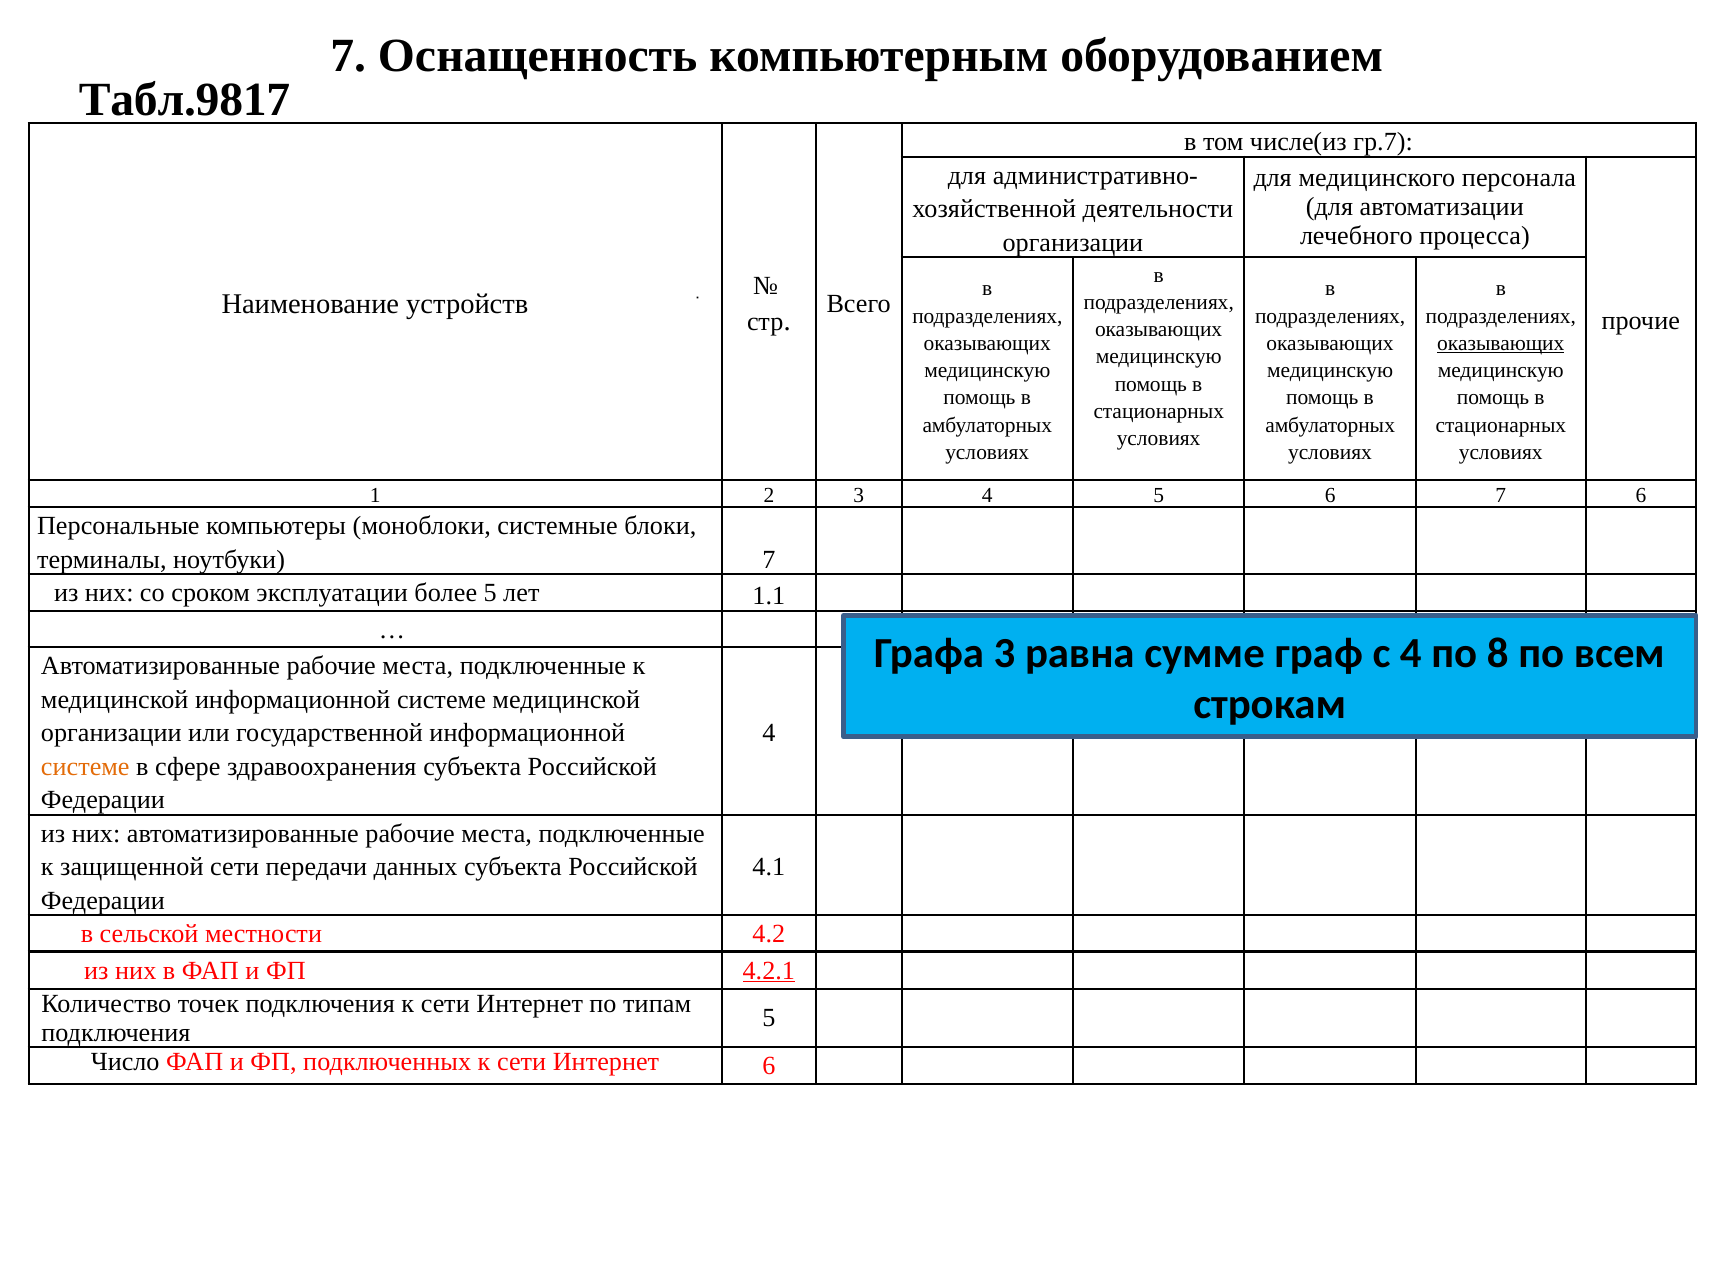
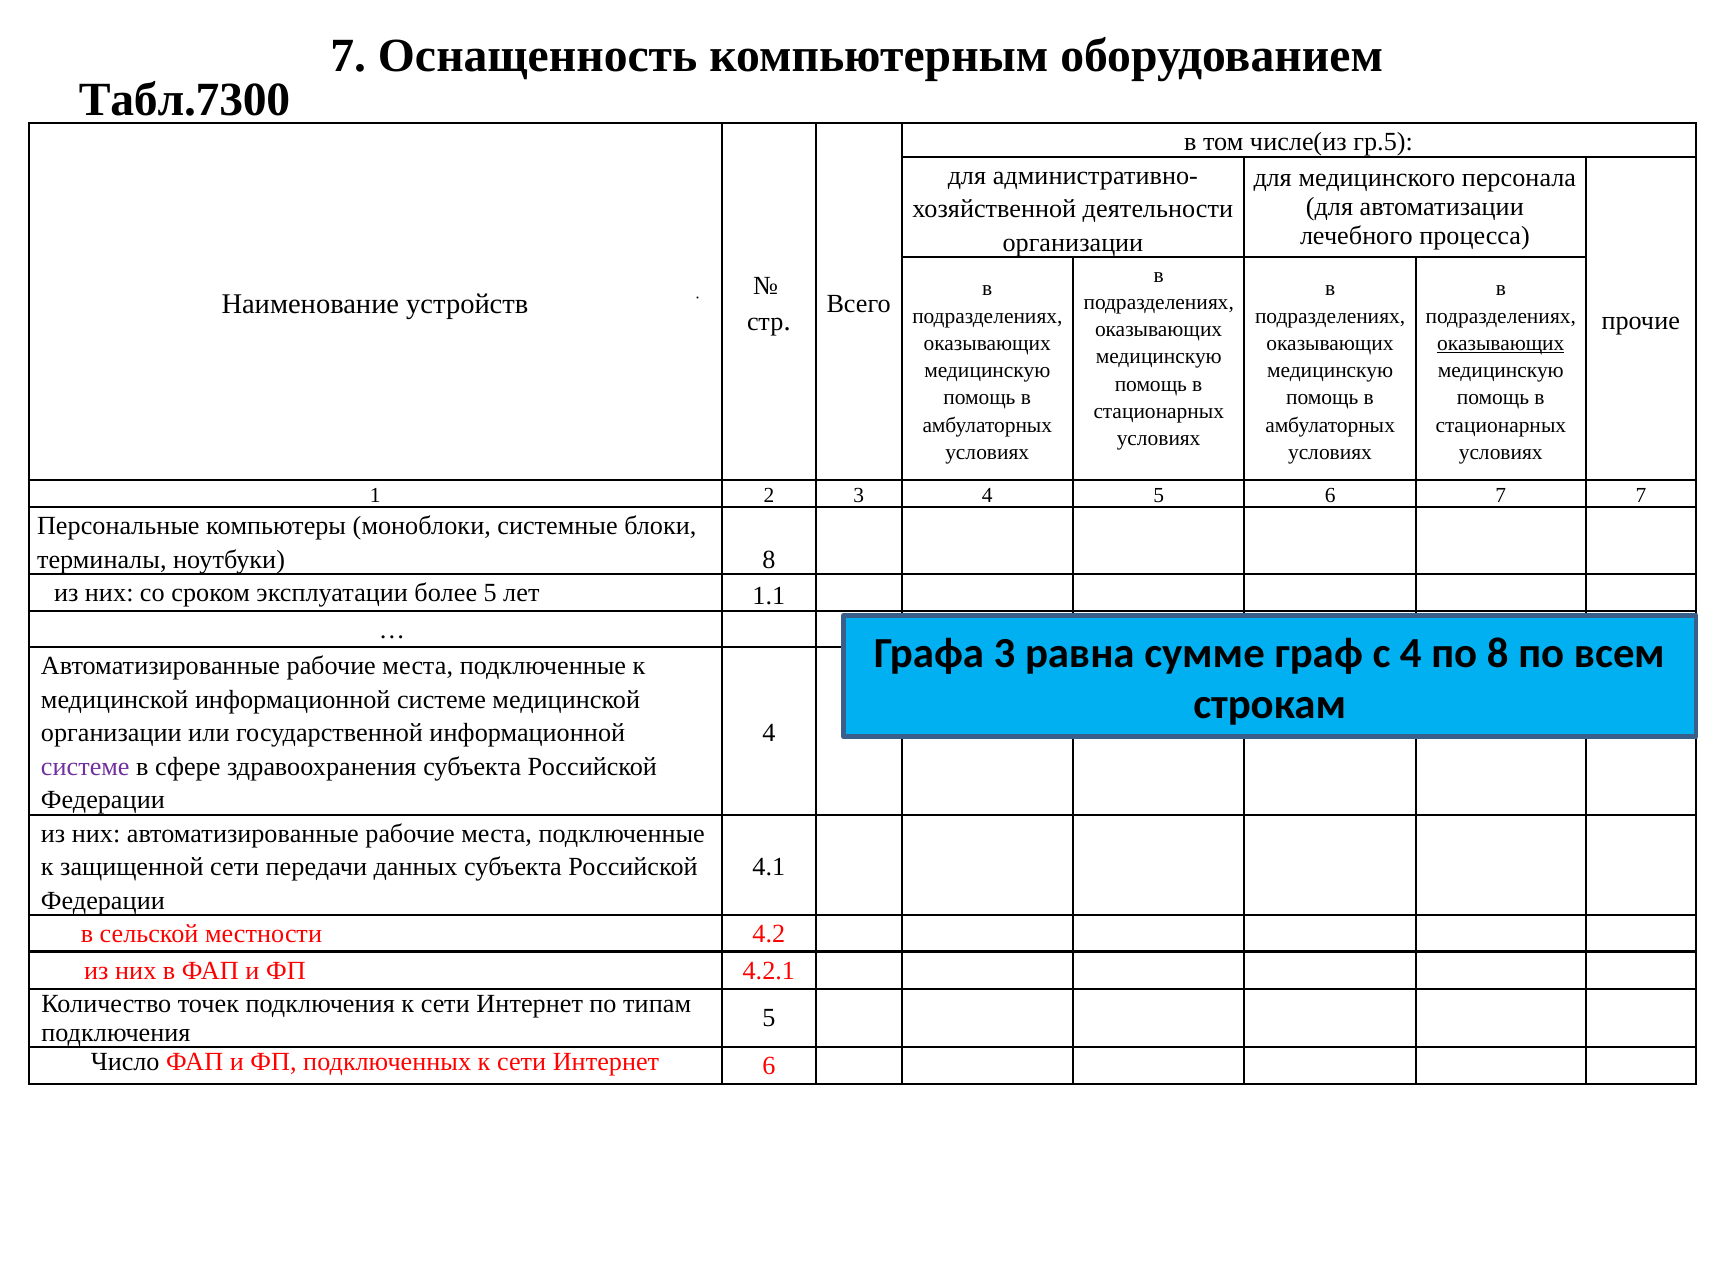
Табл.9817: Табл.9817 -> Табл.7300 (185, 99)
гр.7: гр.7 -> гр.5 (1383, 142)
7 6: 6 -> 7 (1641, 496)
ноутбуки 7: 7 -> 8 (769, 560)
системе colour: orange -> purple (85, 767)
4.2.1 underline: present -> none (769, 971)
